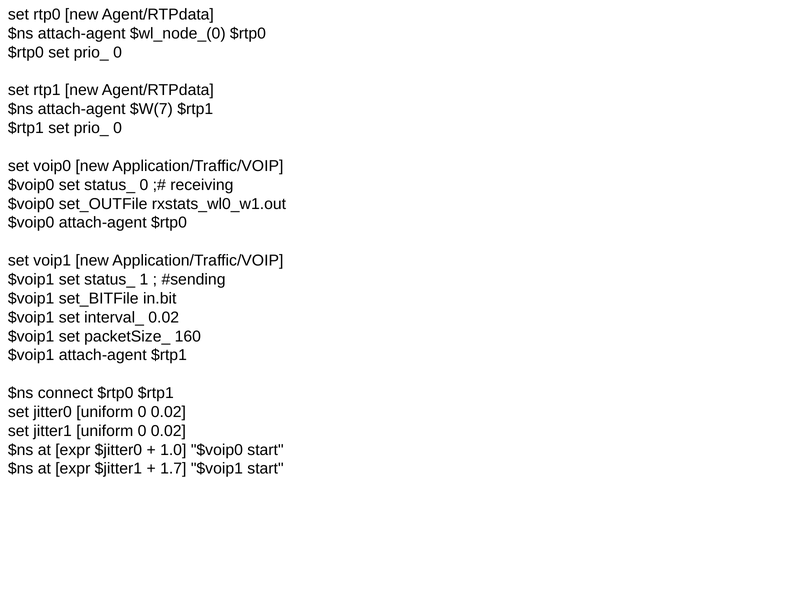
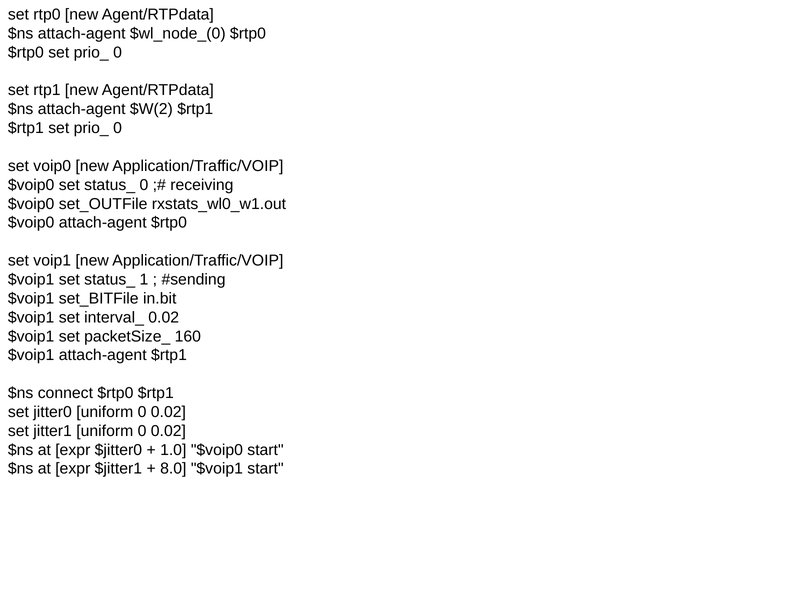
$W(7: $W(7 -> $W(2 (151, 109)
1.7: 1.7 -> 8.0 (173, 469)
